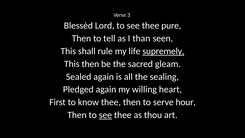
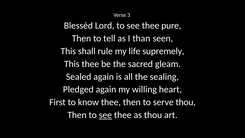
supremely underline: present -> none (163, 51)
This then: then -> thee (90, 64)
serve hour: hour -> thou (186, 102)
